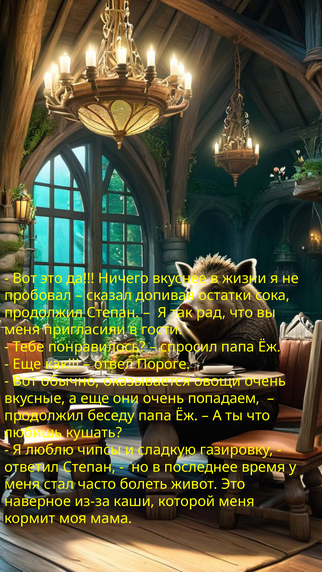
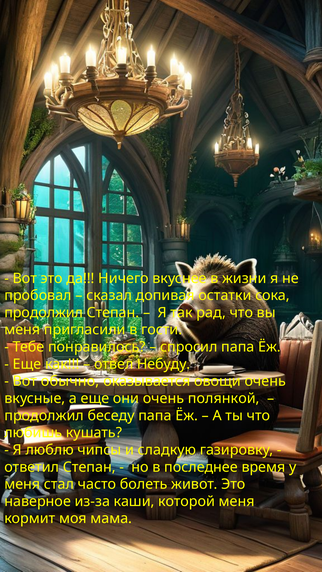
Пороге: Пороге -> Небуду (164, 364)
попадаем: попадаем -> полянкой (224, 399)
